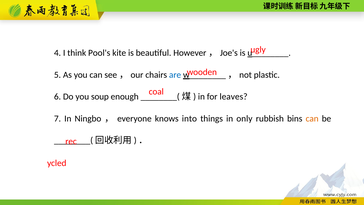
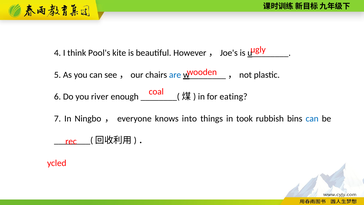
soup: soup -> river (100, 97)
leaves: leaves -> eating (234, 97)
only: only -> took (245, 118)
can colour: orange -> blue (312, 118)
